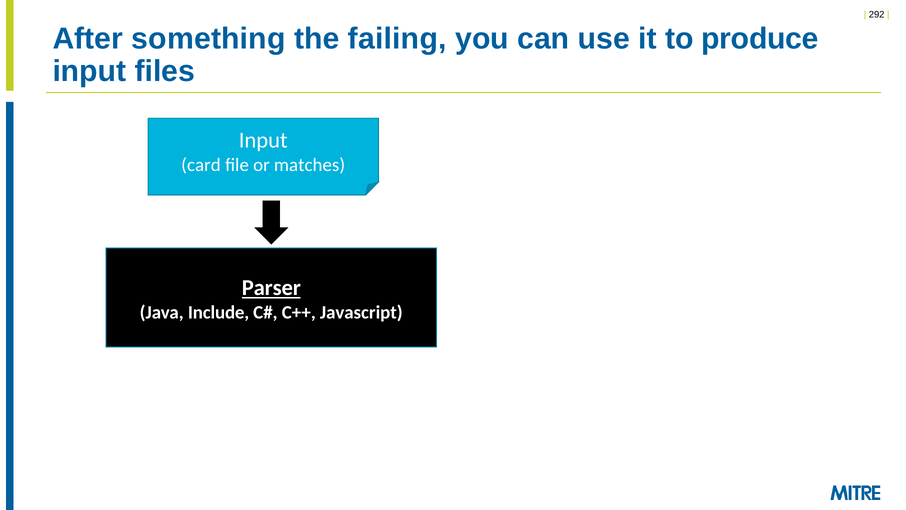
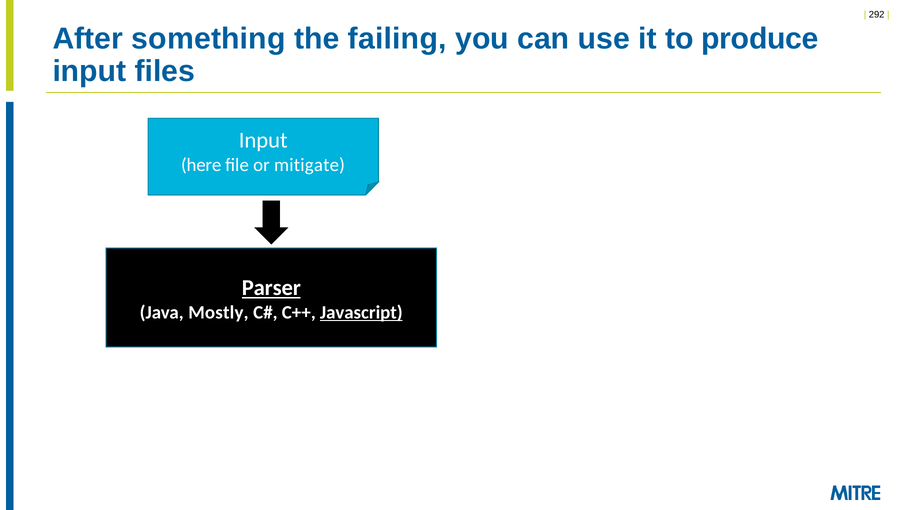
card: card -> here (201, 165)
matches: matches -> mitigate (309, 165)
Include: Include -> Mostly (218, 312)
Javascript underline: none -> present (361, 312)
